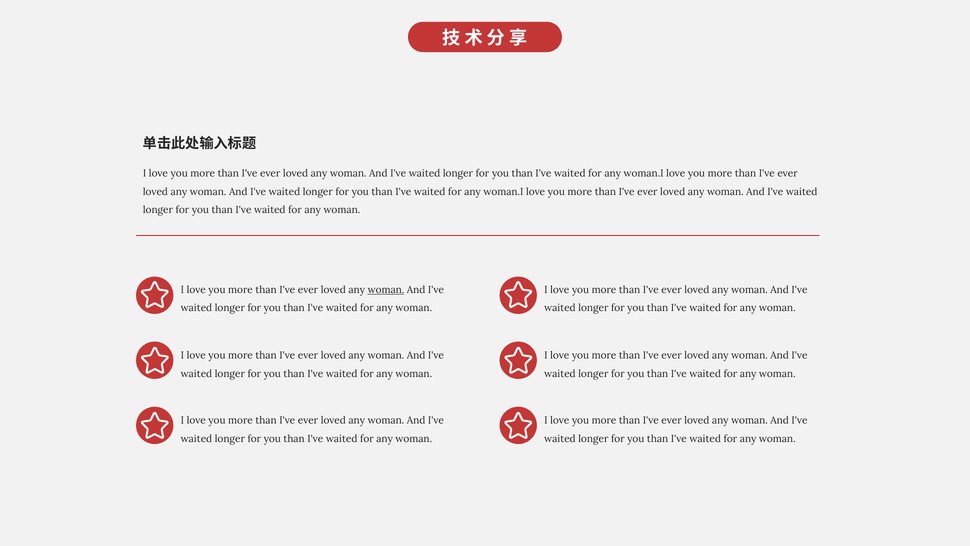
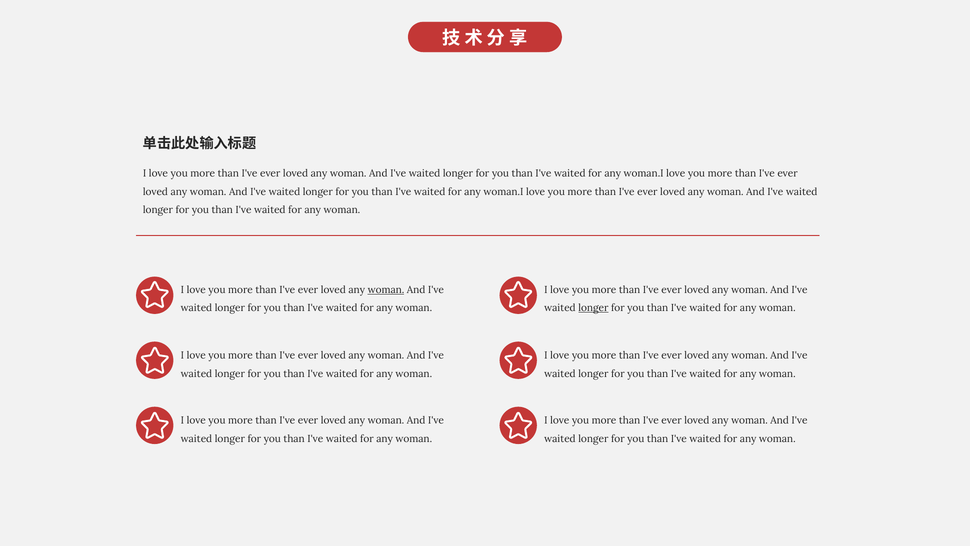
longer underline: none -> present (593, 308)
